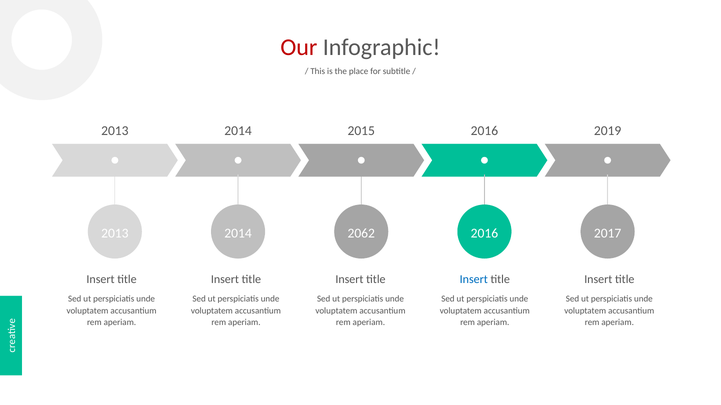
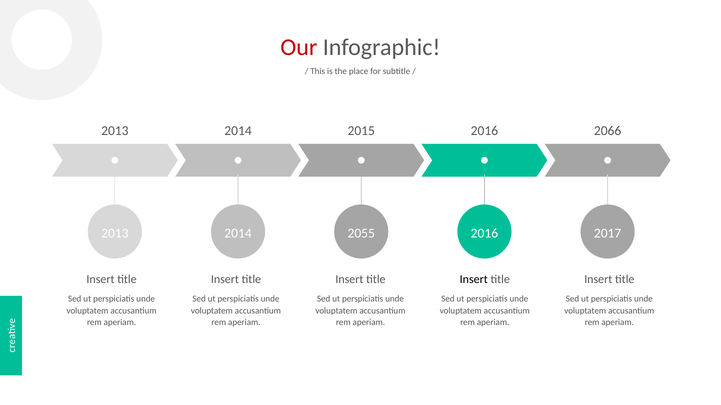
2019: 2019 -> 2066 (608, 131)
2062: 2062 -> 2055 (361, 234)
Insert colour: blue -> black (474, 279)
